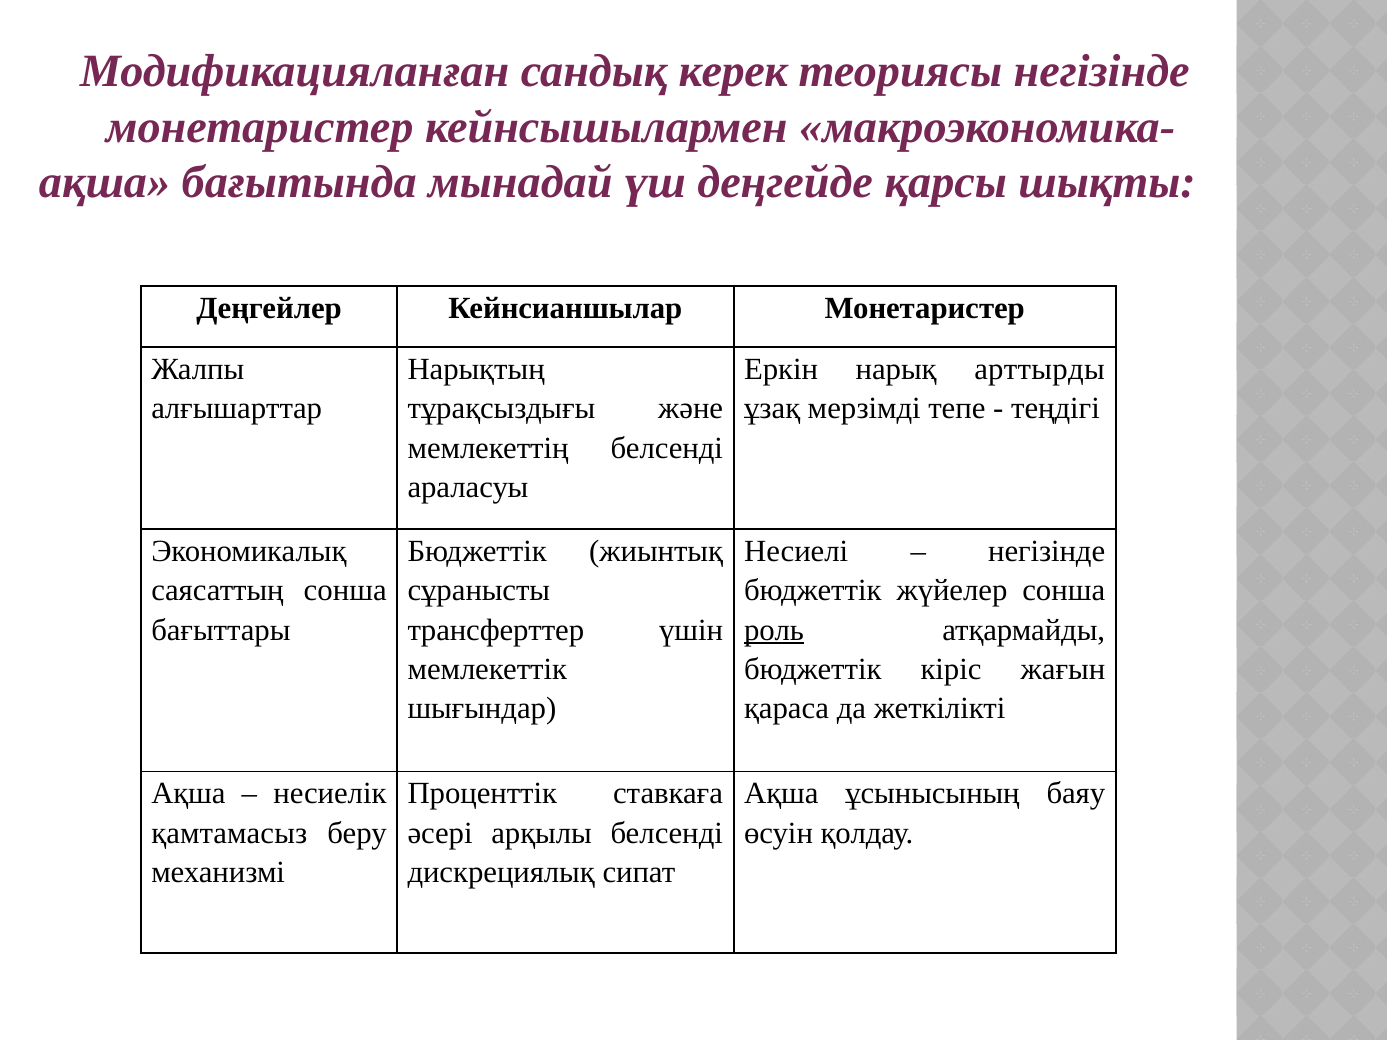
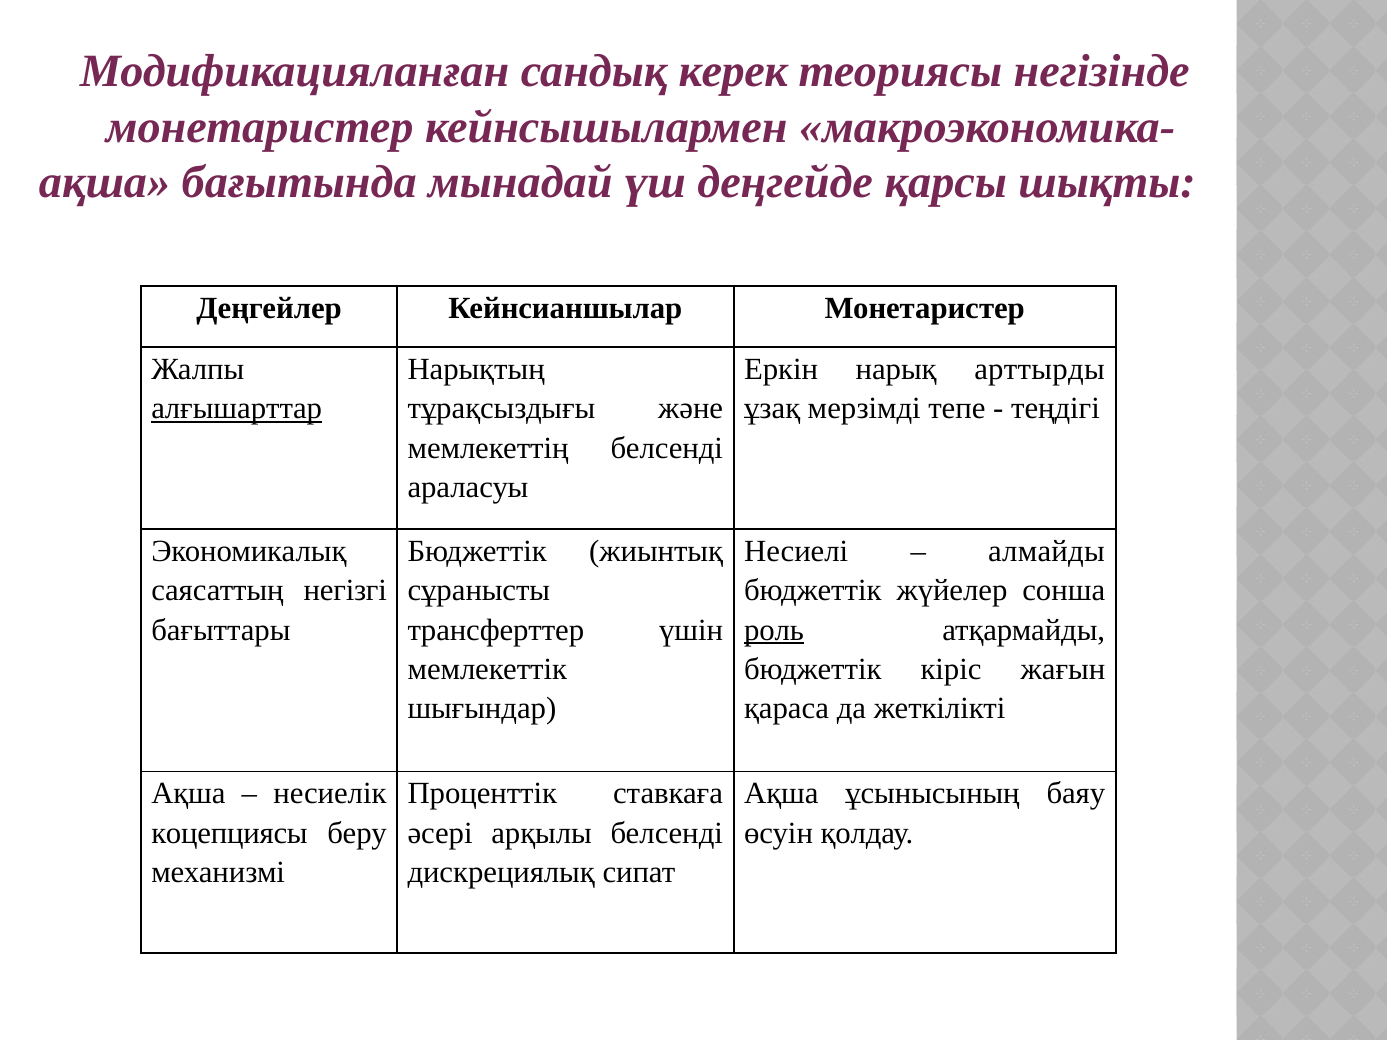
алғышарттар underline: none -> present (237, 409)
негізінде: негізінде -> алмайды (1046, 551)
саясаттың сонша: сонша -> негізгі (345, 591)
қамтамасыз: қамтамасыз -> коцепциясы (229, 833)
